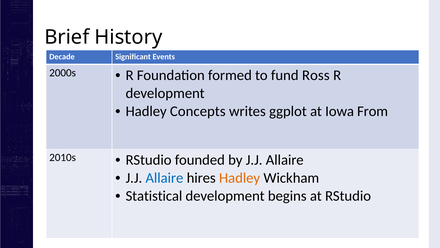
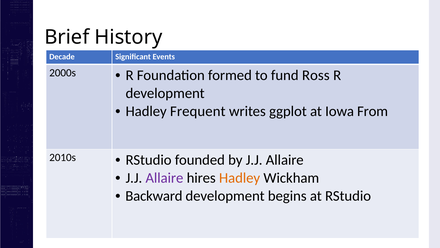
Concepts: Concepts -> Frequent (198, 111)
Allaire colour: blue -> purple (164, 178)
Statistical: Statistical -> Backward (154, 195)
